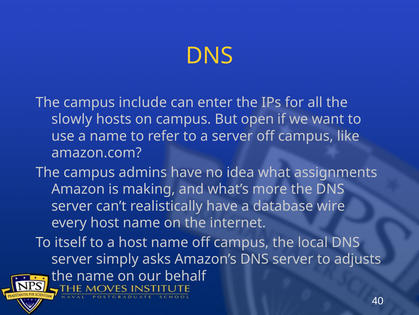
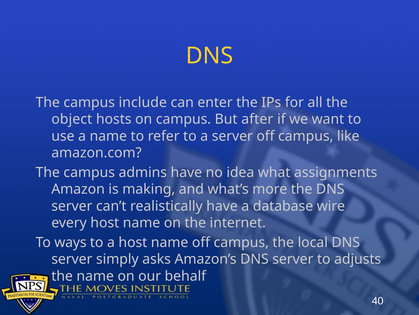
slowly: slowly -> object (72, 119)
open: open -> after (257, 119)
itself: itself -> ways (70, 242)
